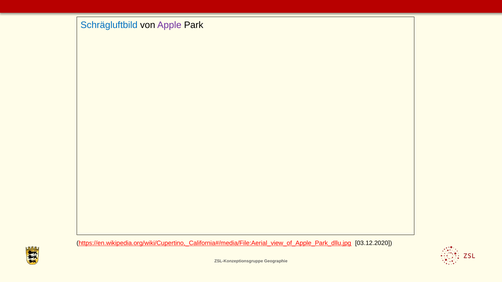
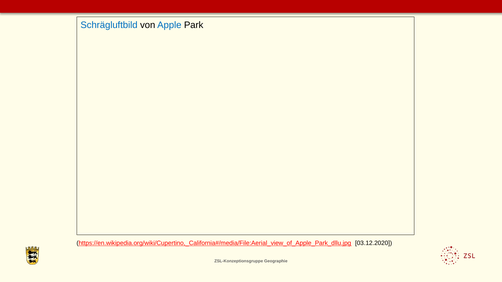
Apple colour: purple -> blue (169, 25)
